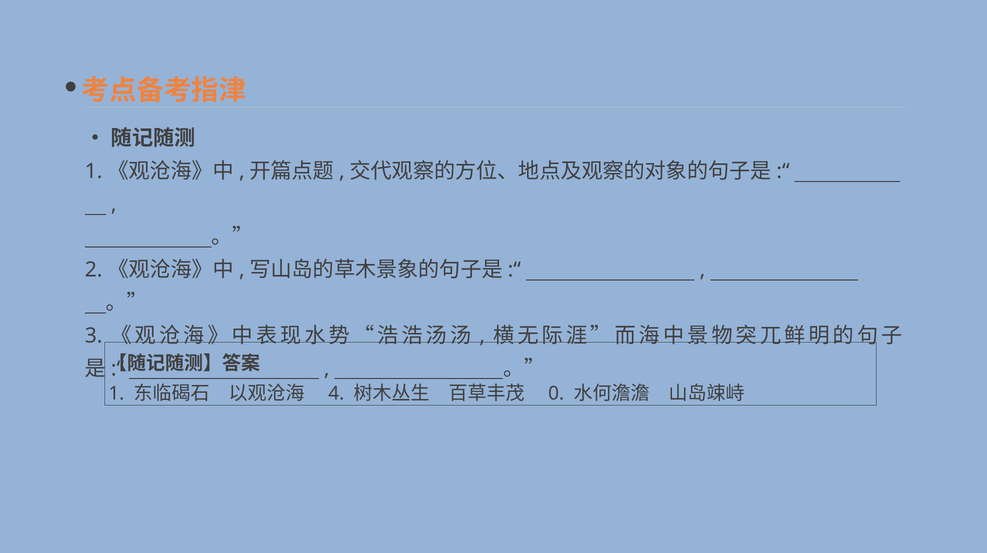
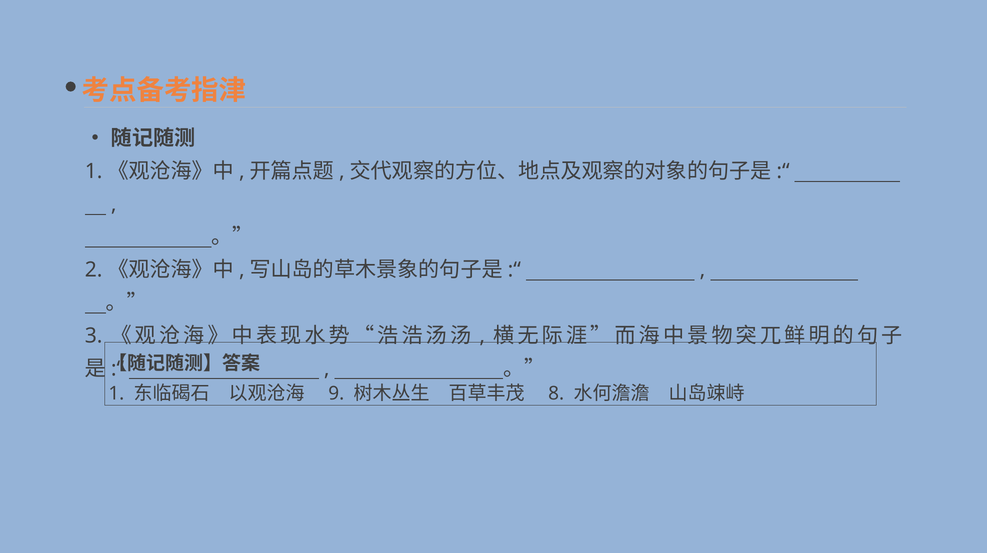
4: 4 -> 9 (336, 394)
0: 0 -> 8 (556, 394)
